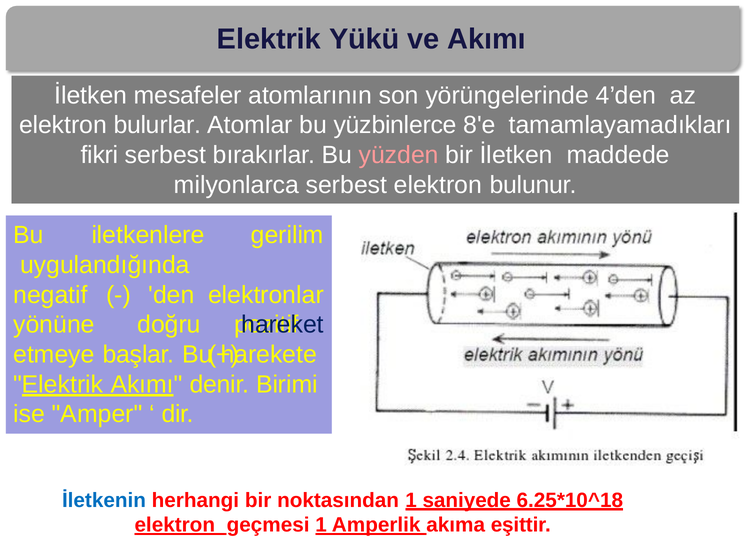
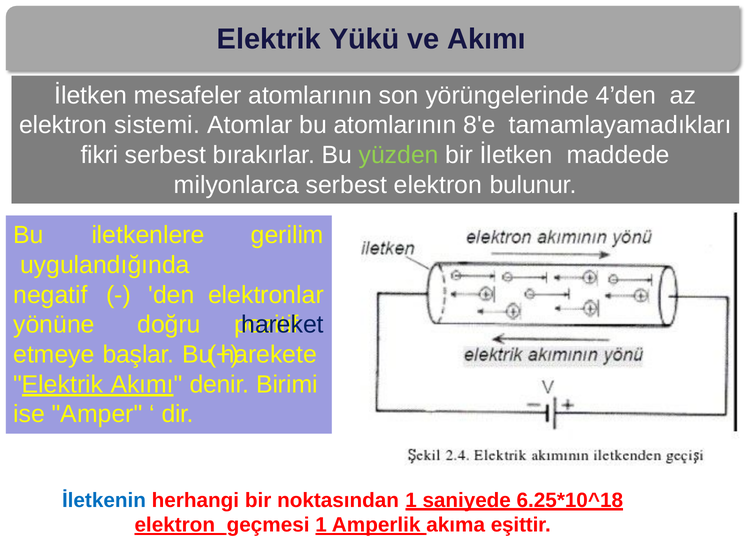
bulurlar: bulurlar -> sistemi (157, 125)
bu yüzbinlerce: yüzbinlerce -> atomlarının (395, 125)
yüzden colour: pink -> light green (399, 155)
